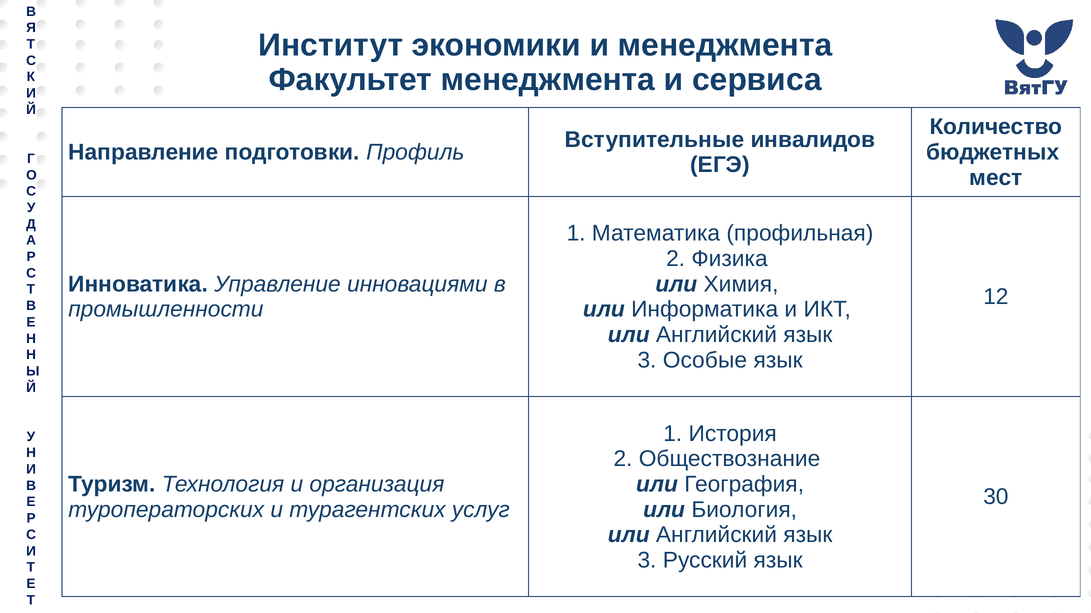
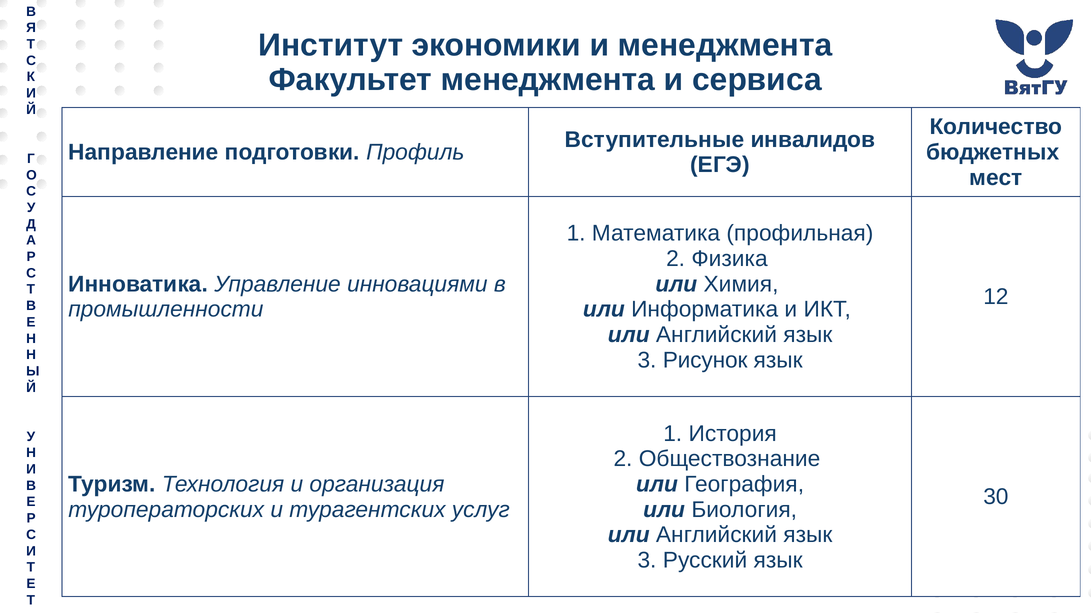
Особые: Особые -> Рисунок (705, 360)
